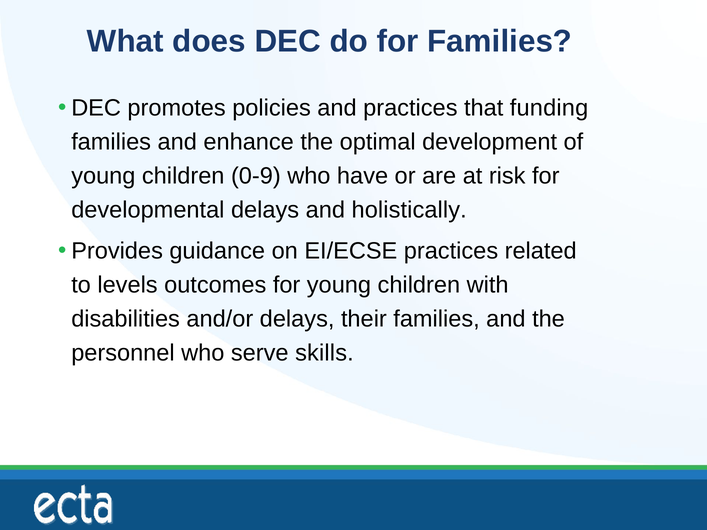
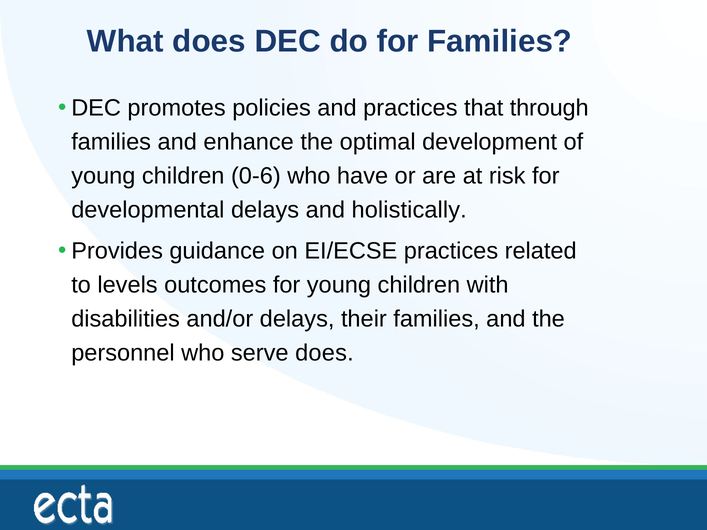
funding: funding -> through (549, 108)
0-9: 0-9 -> 0-6 (256, 176)
serve skills: skills -> does (324, 353)
